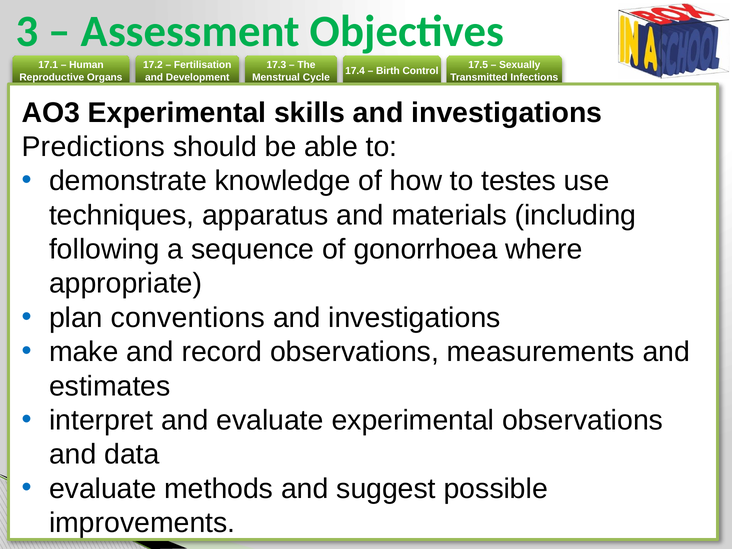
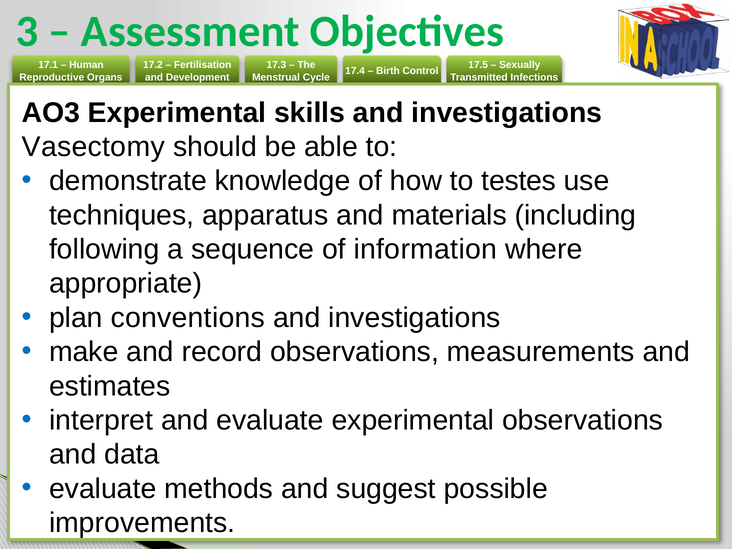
Predictions: Predictions -> Vasectomy (93, 147)
gonorrhoea: gonorrhoea -> information (425, 249)
